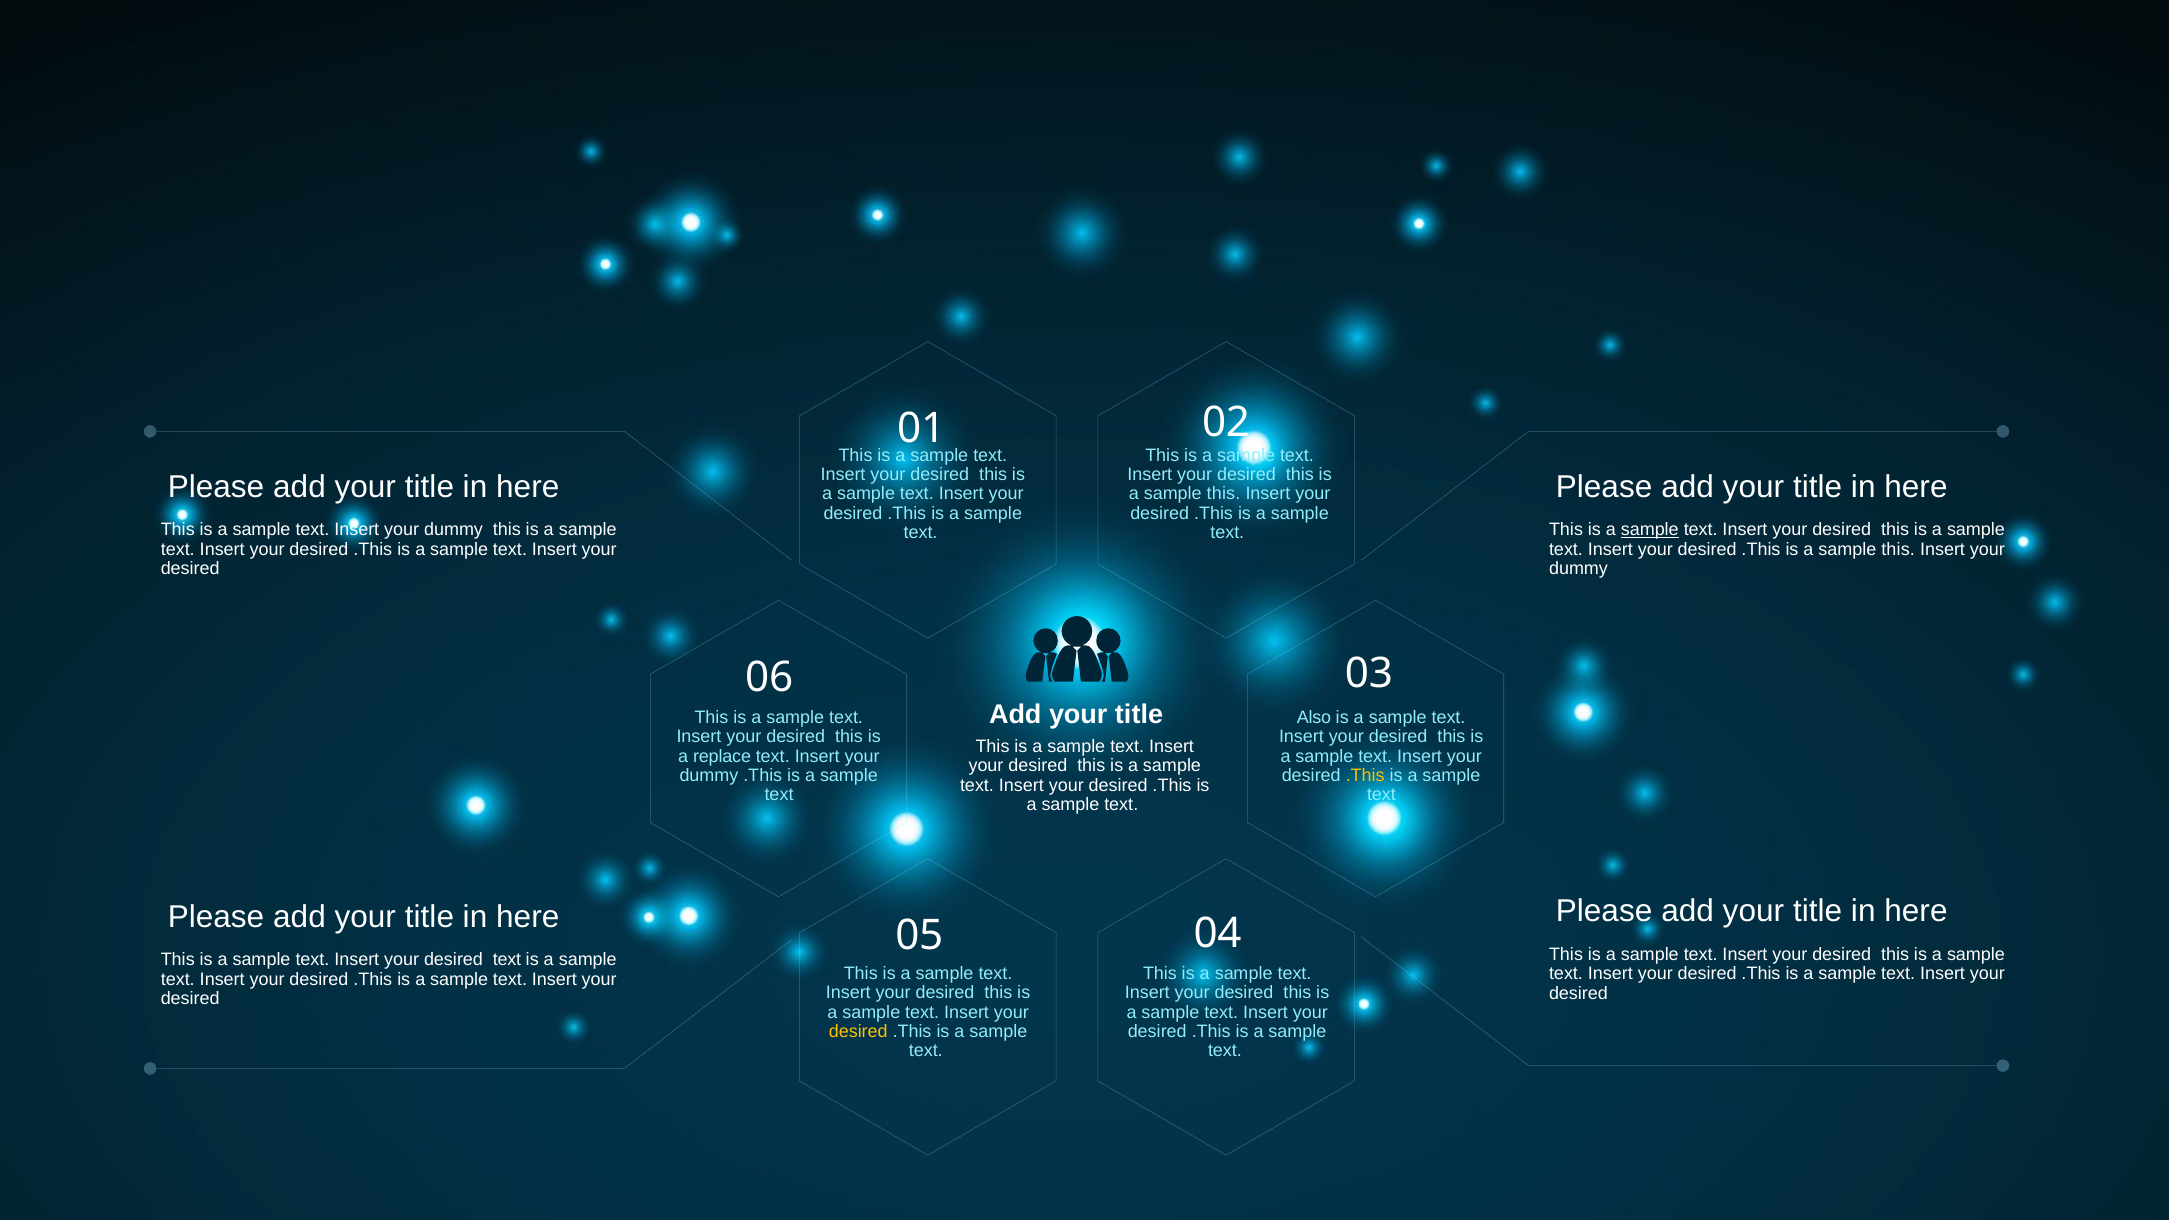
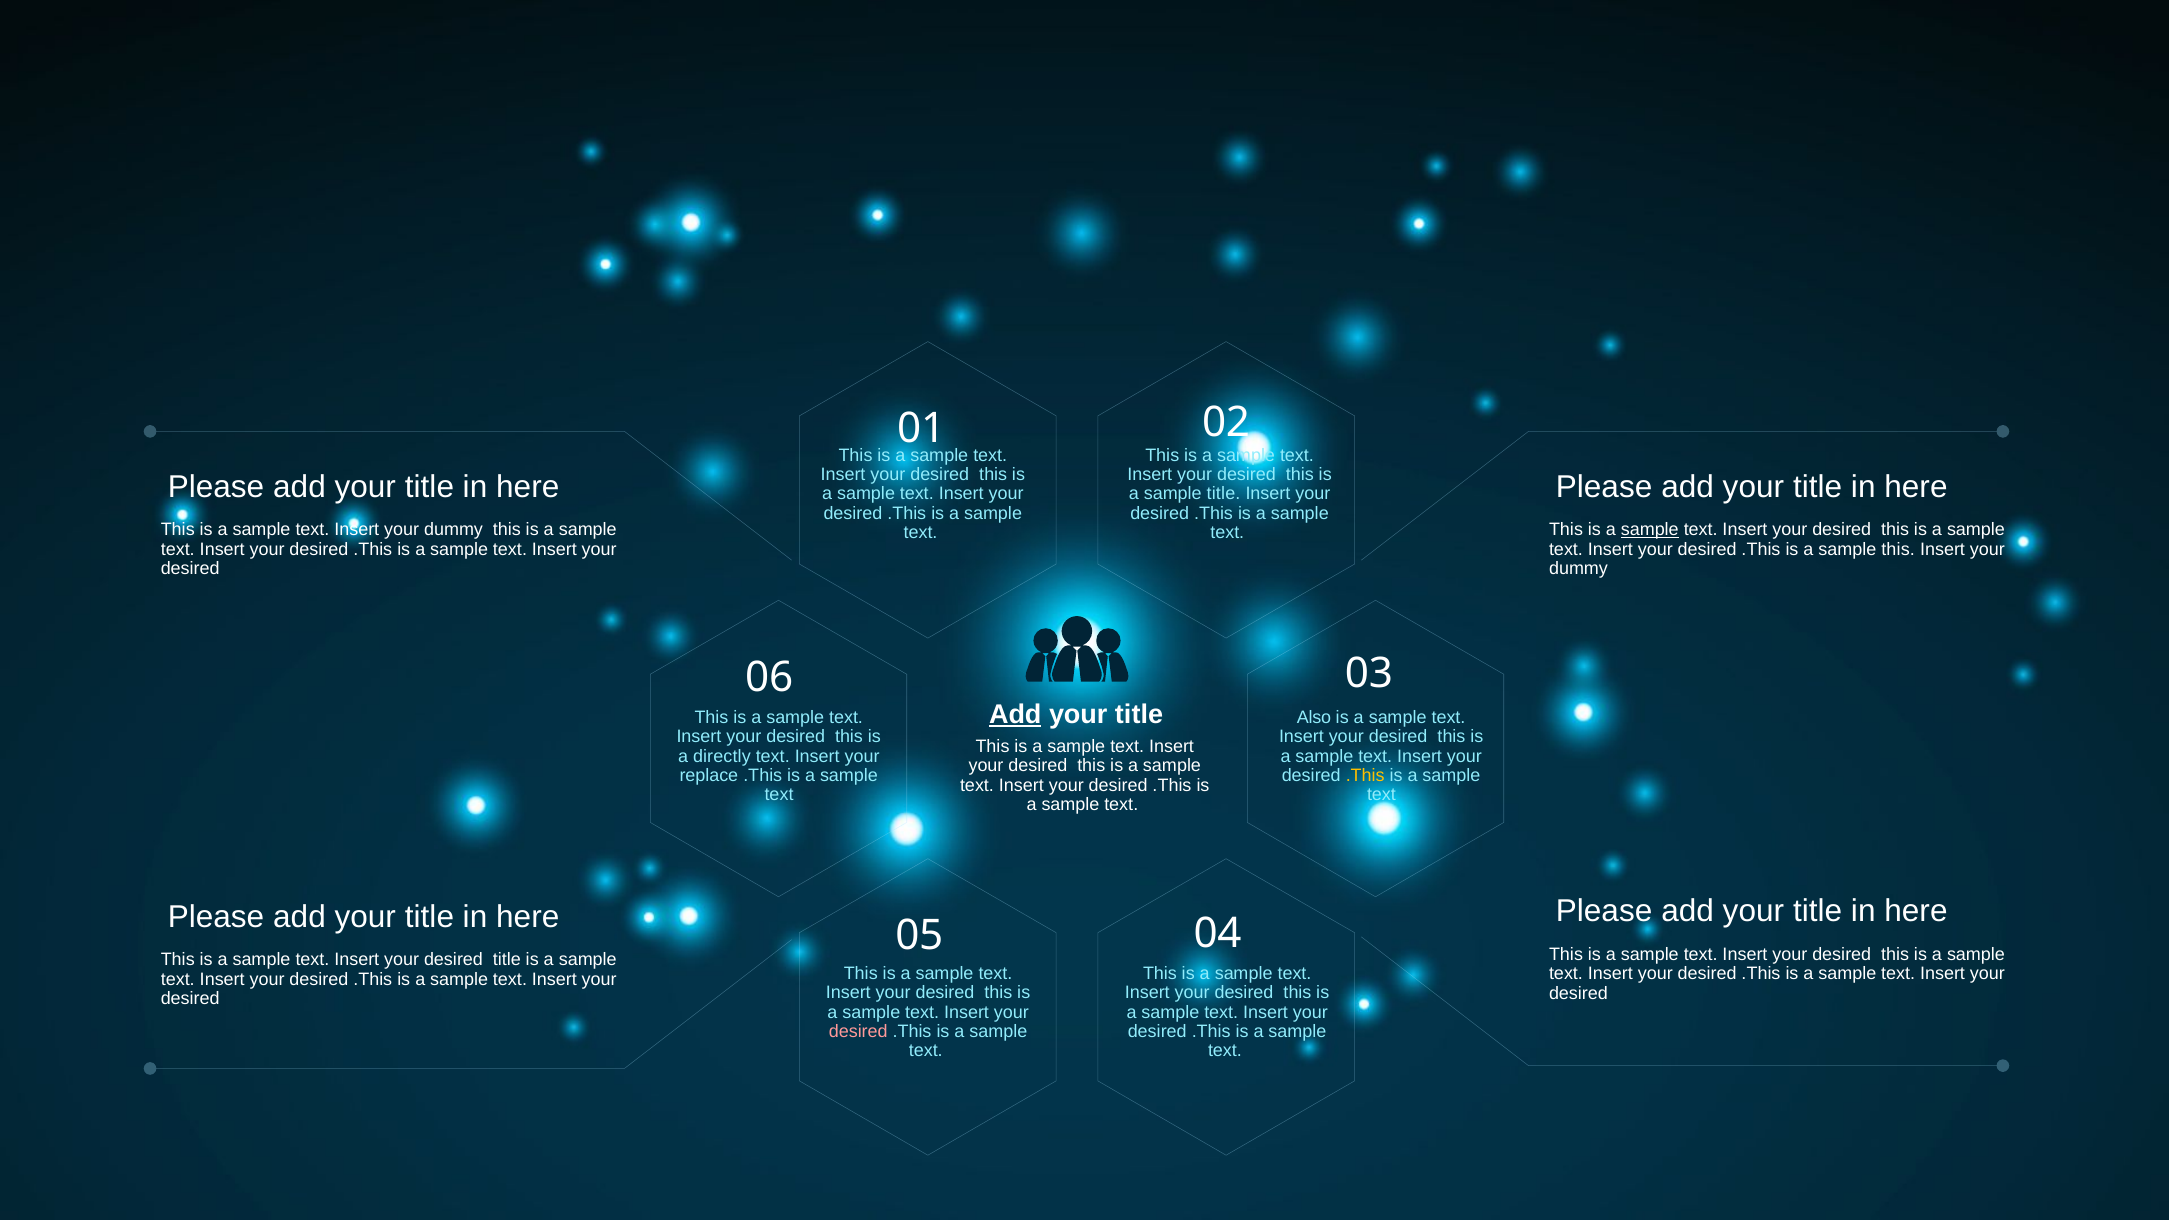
this: this -> title (1224, 494)
Add underline: none -> present (1015, 715)
replace: replace -> directly (722, 756)
dummy: dummy -> replace (709, 776)
desired text: text -> title (507, 960)
desired colour: yellow -> pink (858, 1032)
